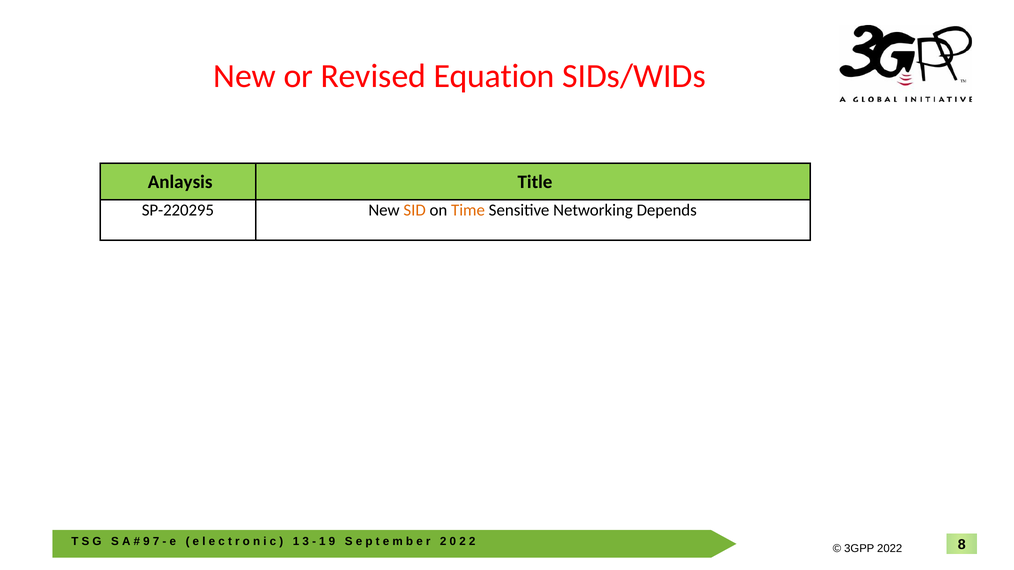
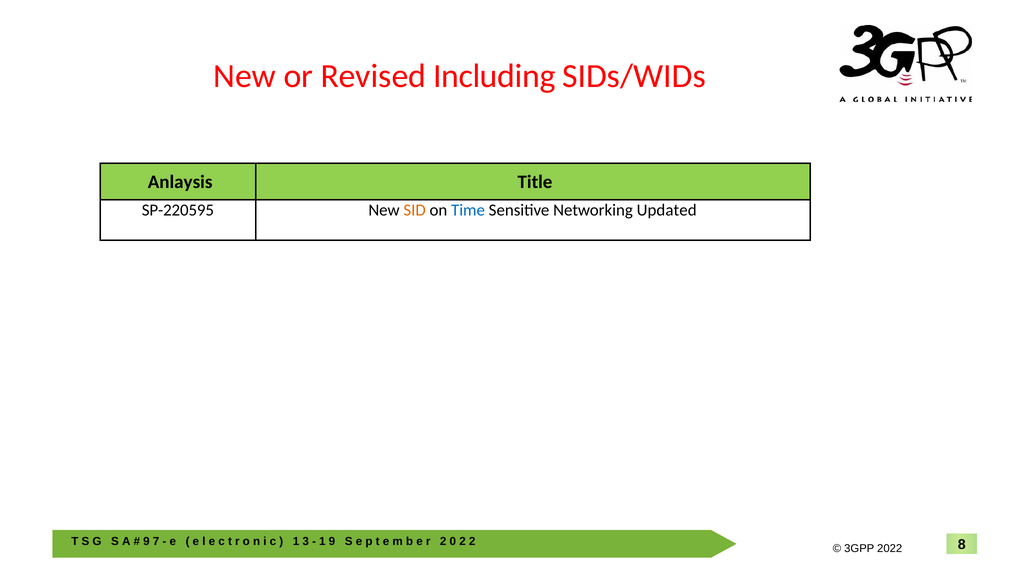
Equation: Equation -> Including (494, 76)
SP-220295: SP-220295 -> SP-220595 (178, 210)
Time colour: orange -> blue (468, 210)
Depends: Depends -> Updated (667, 210)
